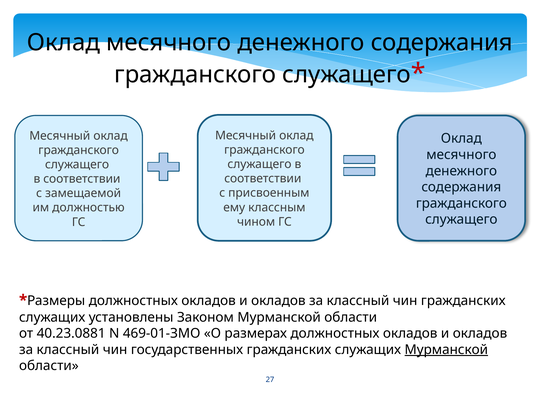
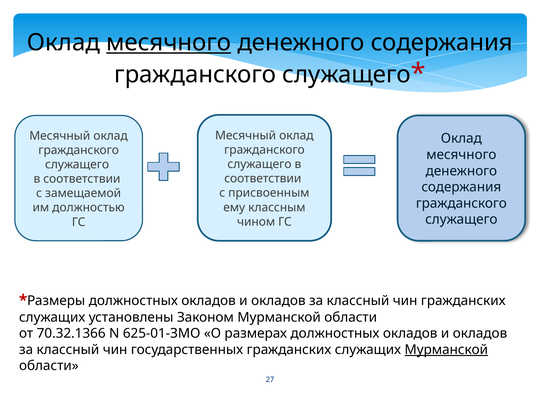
месячного underline: none -> present (169, 43)
40.23.0881: 40.23.0881 -> 70.32.1366 (71, 333)
469-01-ЗМО: 469-01-ЗМО -> 625-01-ЗМО (162, 333)
